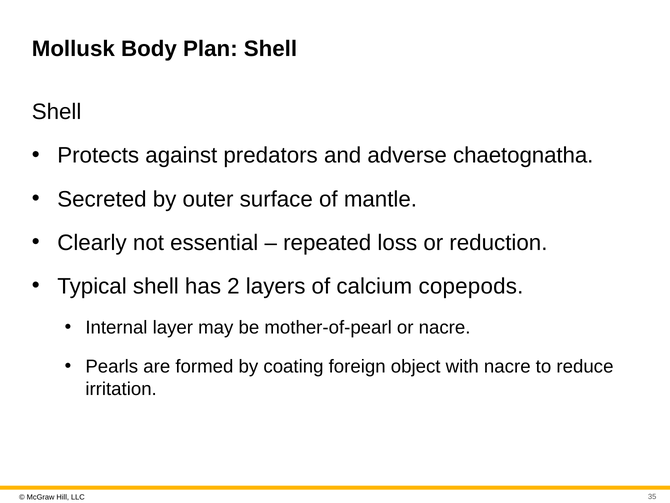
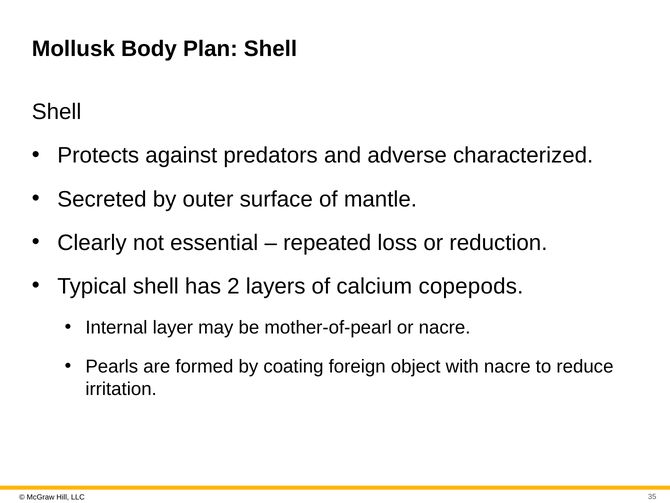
chaetognatha: chaetognatha -> characterized (523, 155)
